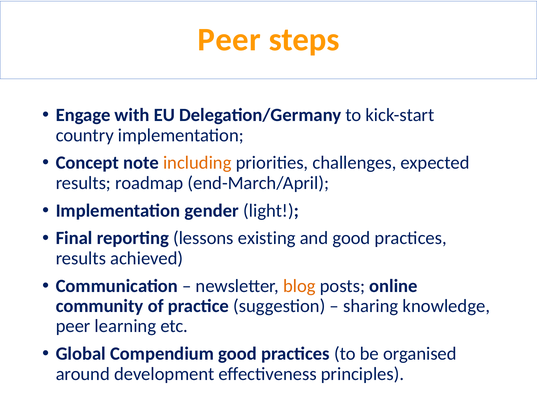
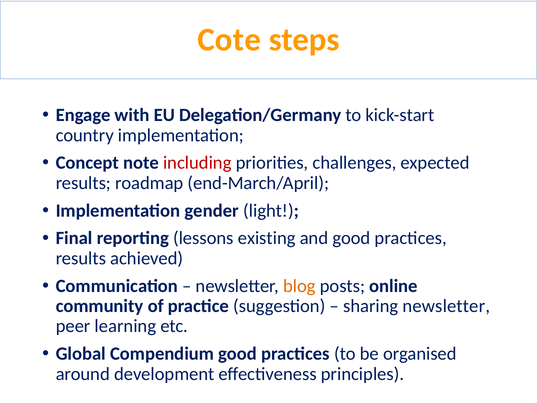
Peer: Peer -> Cote (229, 40)
including colour: orange -> red (197, 163)
sharing knowledge: knowledge -> newsletter (446, 306)
